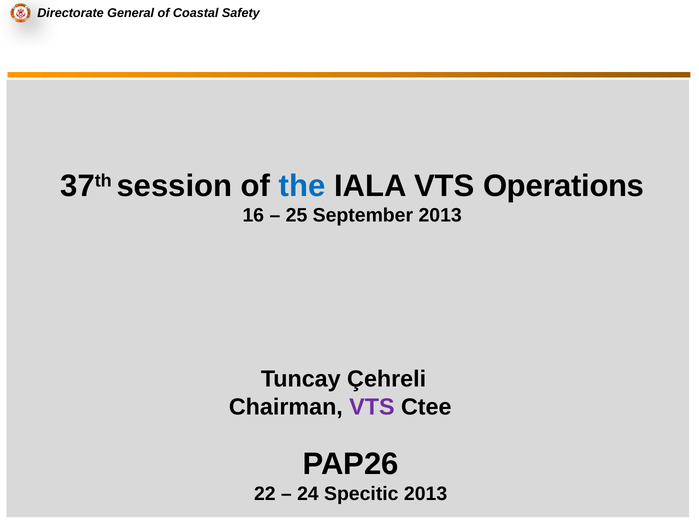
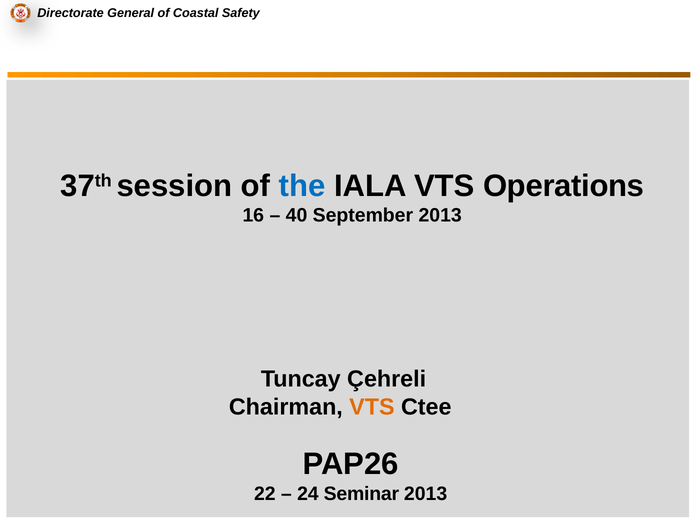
25: 25 -> 40 (297, 216)
VTS colour: purple -> orange (372, 407)
Specitic: Specitic -> Seminar (361, 494)
